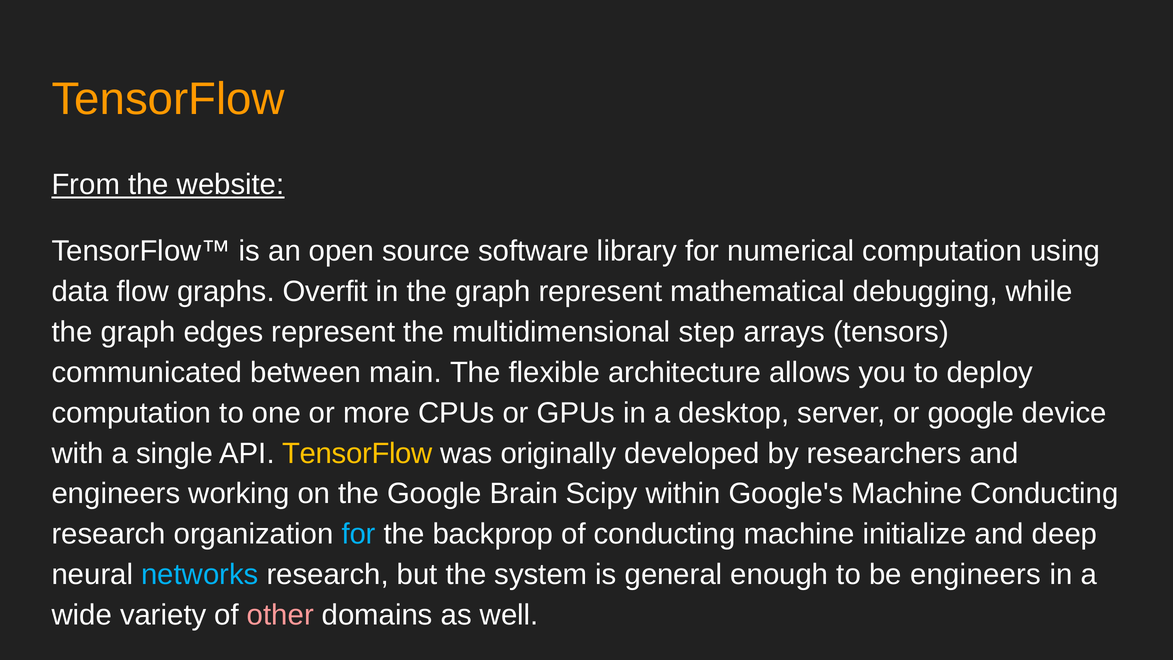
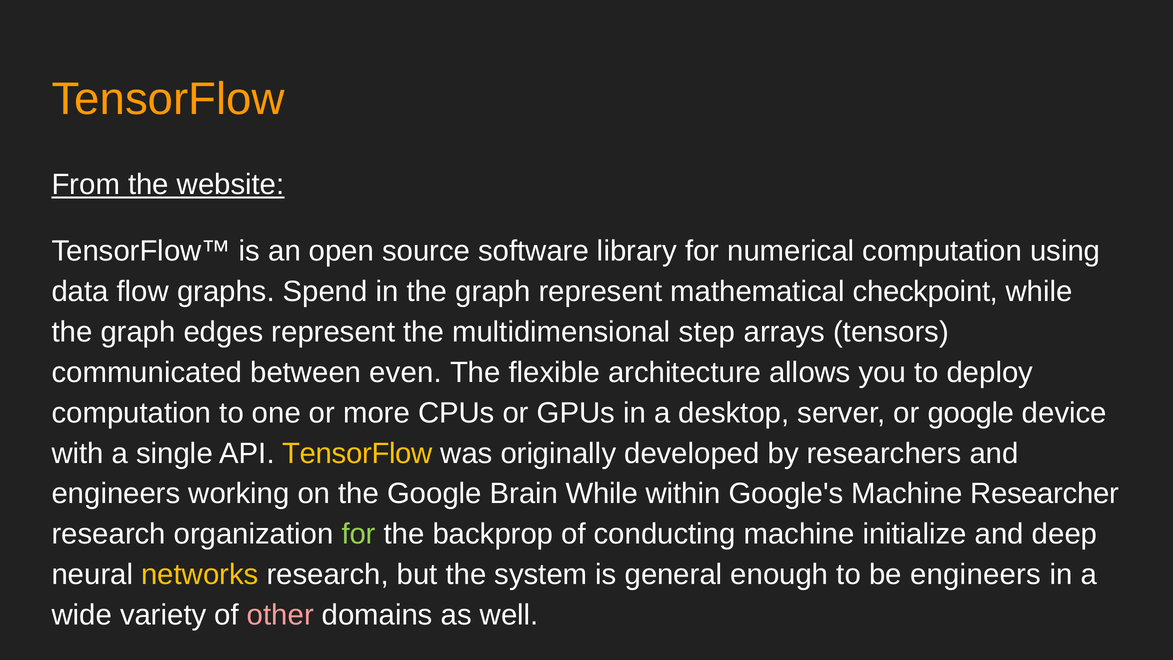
Overfit: Overfit -> Spend (325, 291)
debugging: debugging -> checkpoint (925, 291)
main: main -> even (406, 372)
Brain Scipy: Scipy -> While (602, 494)
Machine Conducting: Conducting -> Researcher (1045, 494)
for colour: light blue -> light green (359, 534)
networks colour: light blue -> yellow (200, 575)
